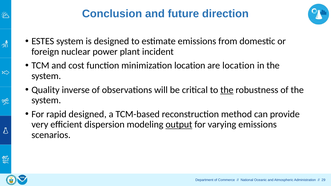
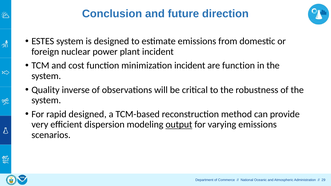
minimization location: location -> incident (190, 66)
are location: location -> function (239, 66)
the underline: present -> none (227, 90)
